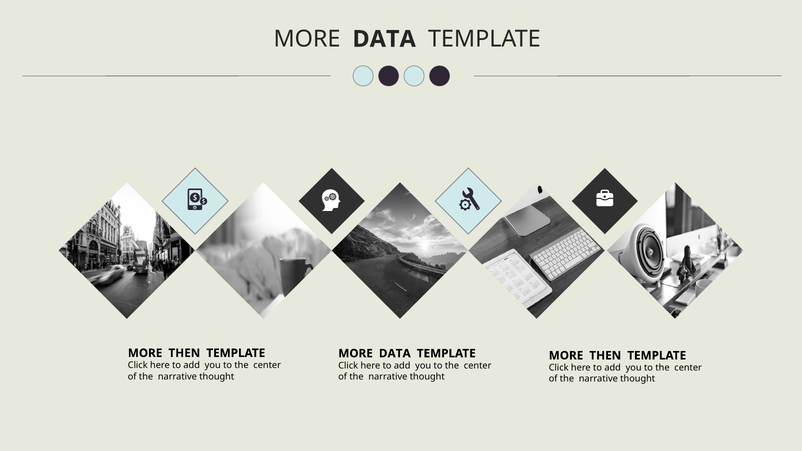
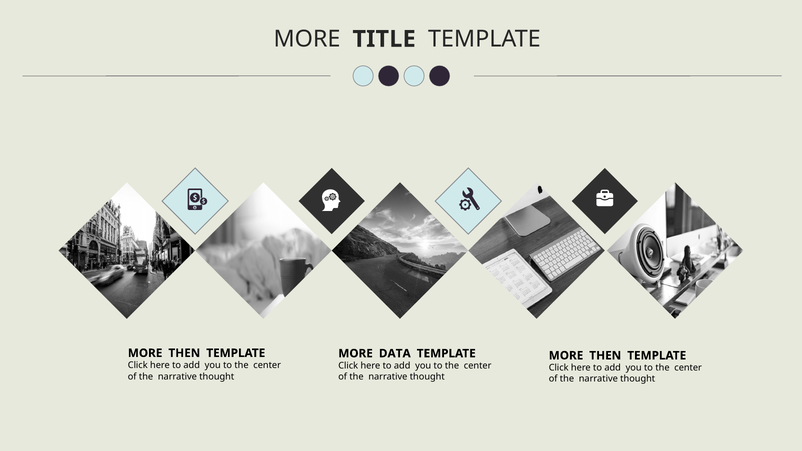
DATA: DATA -> TITLE (384, 39)
